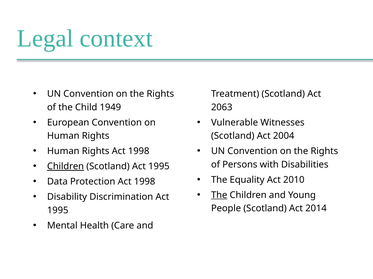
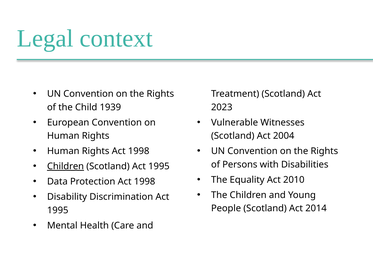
1949: 1949 -> 1939 (110, 108)
2063: 2063 -> 2023 (222, 108)
The underline: present -> none (219, 196)
